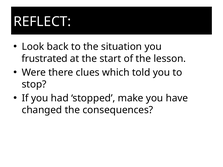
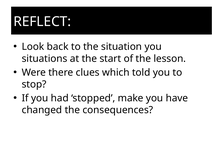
frustrated: frustrated -> situations (45, 59)
